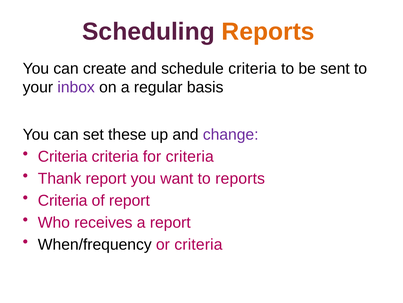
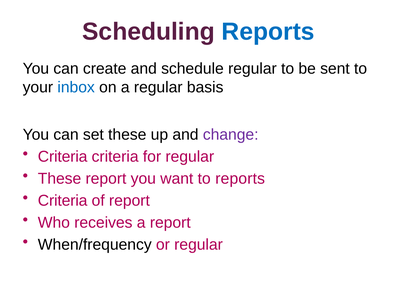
Reports colour: orange -> blue (268, 32)
schedule criteria: criteria -> regular (252, 68)
inbox colour: purple -> blue (76, 87)
for criteria: criteria -> regular (190, 156)
Thank: Thank -> These (60, 178)
or criteria: criteria -> regular (199, 244)
